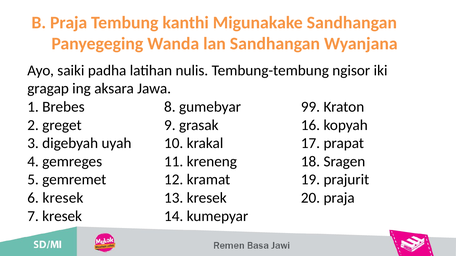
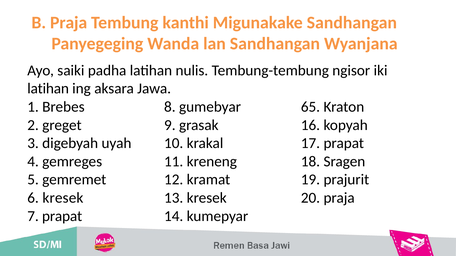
gragap: gragap -> latihan (48, 89)
99: 99 -> 65 (310, 107)
7 kresek: kresek -> prapat (62, 216)
